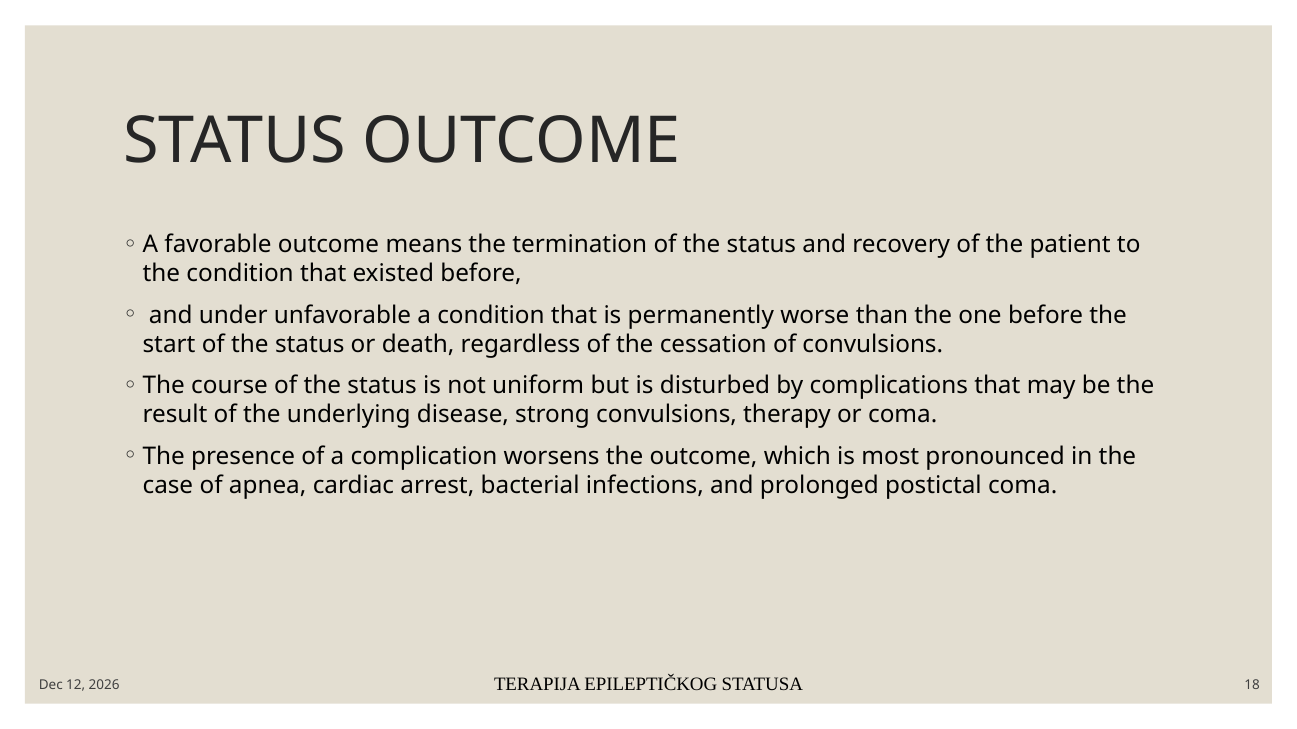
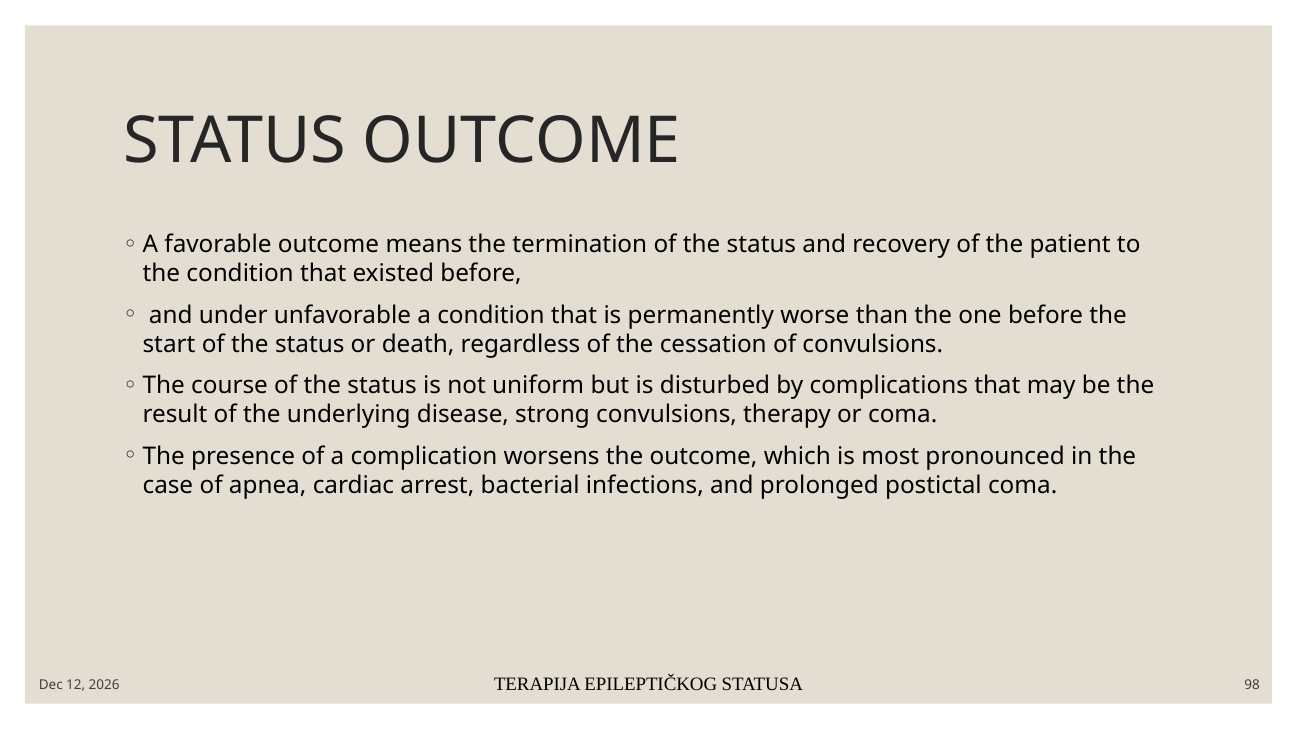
18: 18 -> 98 (1252, 686)
